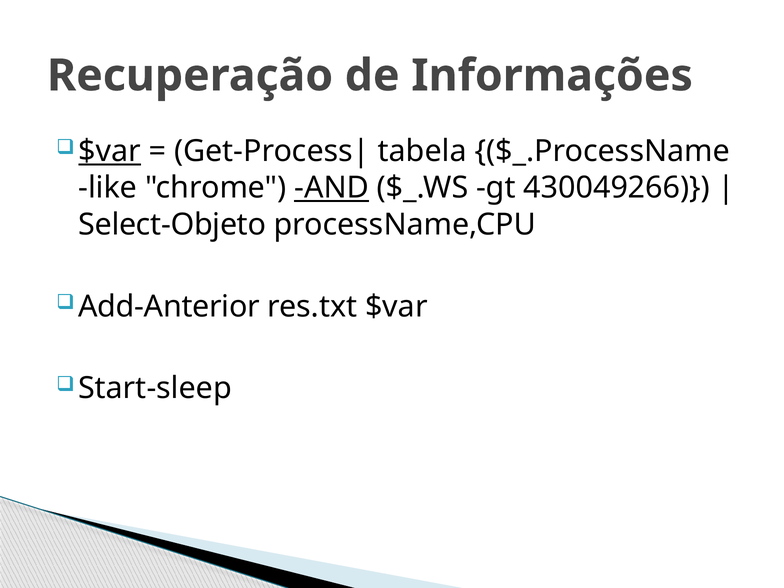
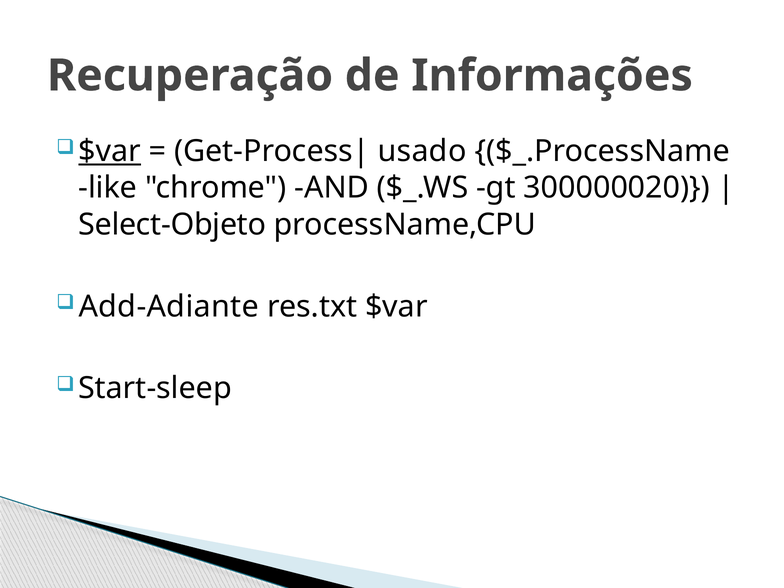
tabela: tabela -> usado (422, 151)
AND underline: present -> none (332, 188)
430049266: 430049266 -> 300000020 (617, 188)
Add-Anterior: Add-Anterior -> Add-Adiante (169, 306)
